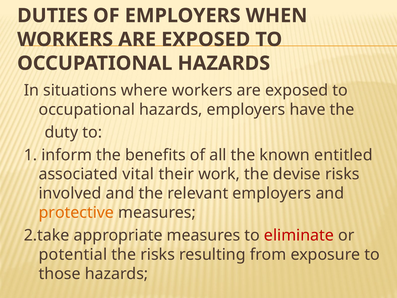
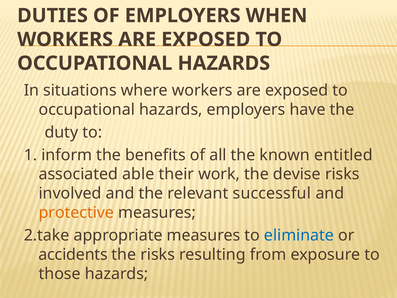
vital: vital -> able (138, 174)
relevant employers: employers -> successful (272, 193)
eliminate colour: red -> blue (299, 235)
potential: potential -> accidents (73, 254)
